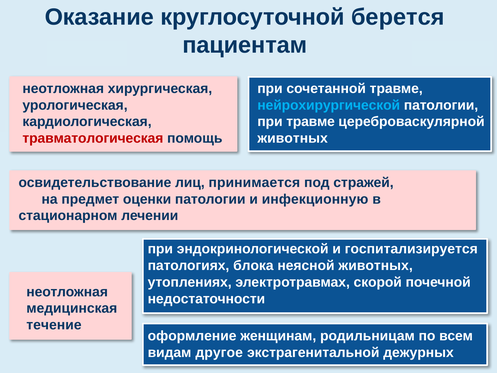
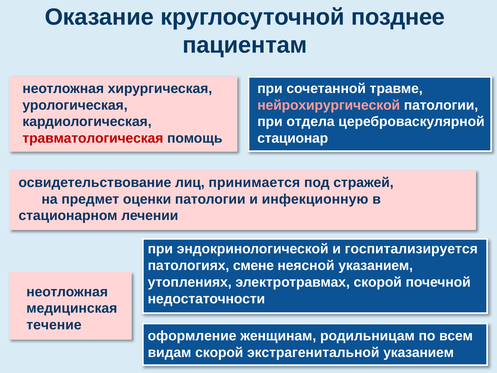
берется: берется -> позднее (398, 17)
нейрохирургической colour: light blue -> pink (329, 105)
при травме: травме -> отдела (310, 122)
животных: животных -> стационар (293, 138)
блока: блока -> смене (253, 266)
неясной животных: животных -> указанием (376, 266)
видам другое: другое -> скорой (219, 352)
экстрагенитальной дежурных: дежурных -> указанием (419, 352)
